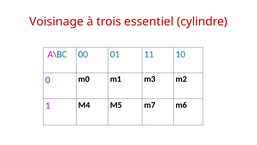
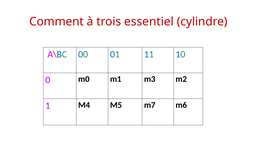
Voisinage: Voisinage -> Comment (57, 22)
